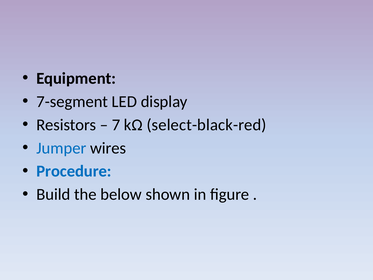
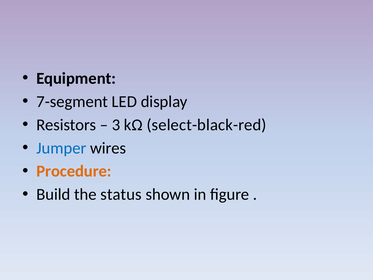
7: 7 -> 3 (116, 125)
Procedure colour: blue -> orange (74, 171)
below: below -> status (121, 194)
